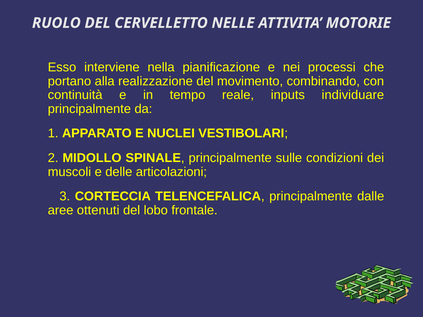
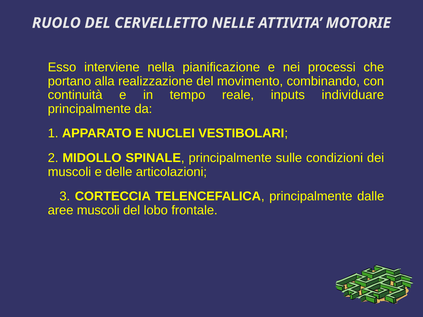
aree ottenuti: ottenuti -> muscoli (98, 210)
